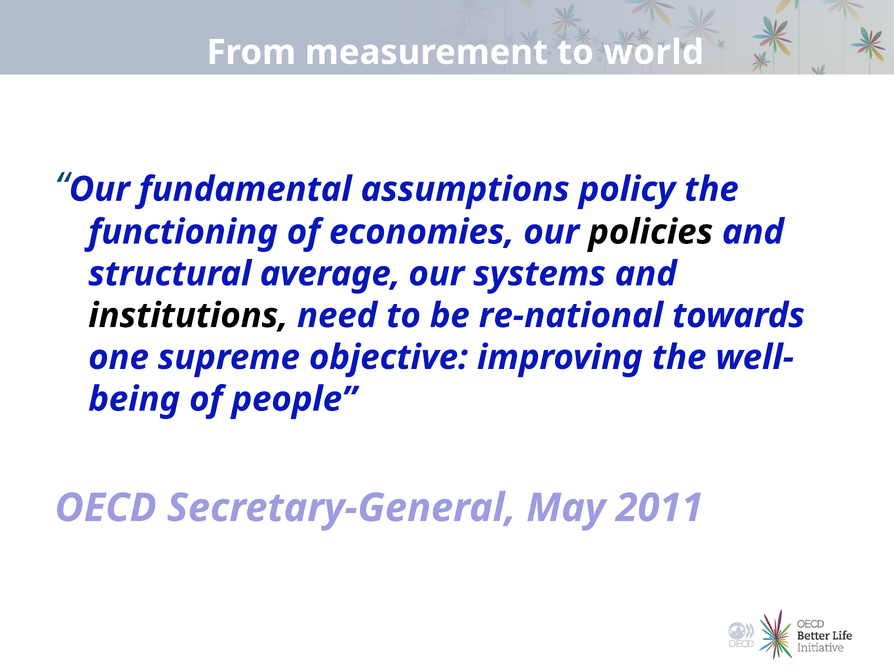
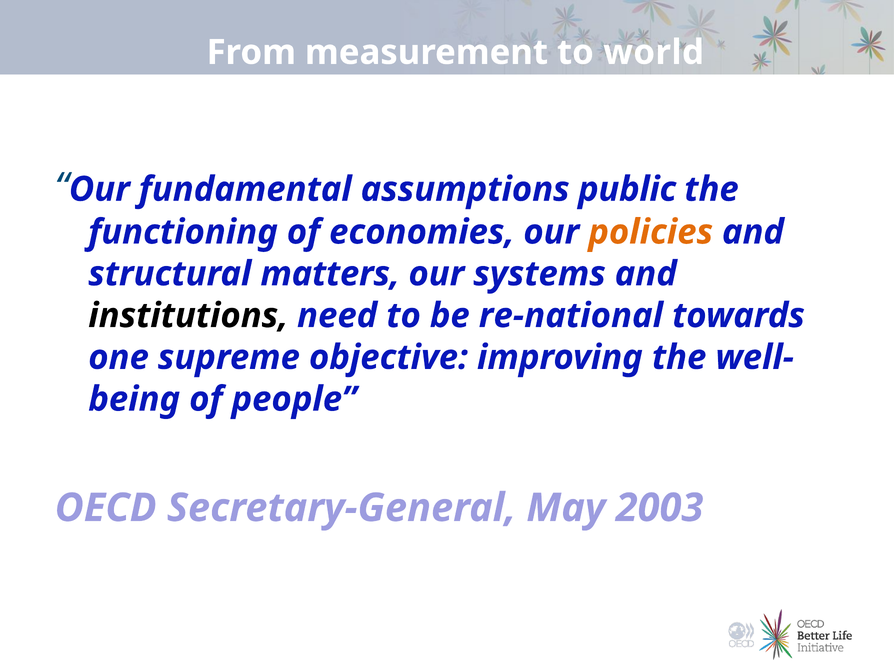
policy: policy -> public (627, 189)
policies colour: black -> orange (651, 232)
average: average -> matters (330, 274)
2011: 2011 -> 2003 (660, 508)
